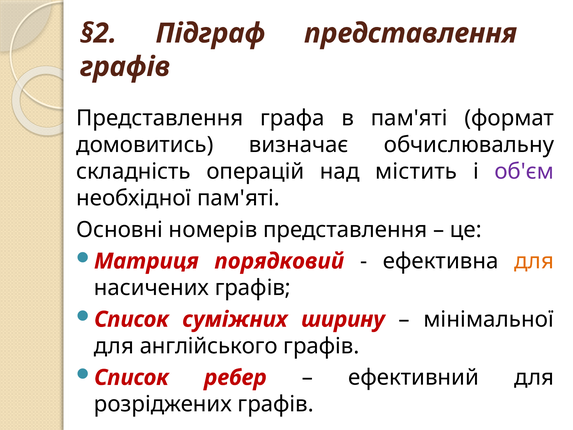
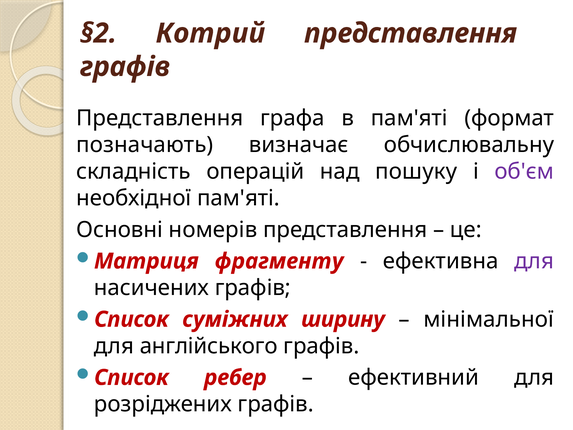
Підграф: Підграф -> Котрий (210, 33)
домовитись: домовитись -> позначають (145, 145)
містить: містить -> пошуку (416, 171)
порядковий: порядковий -> фрагменту (279, 261)
для colour: orange -> purple (534, 261)
